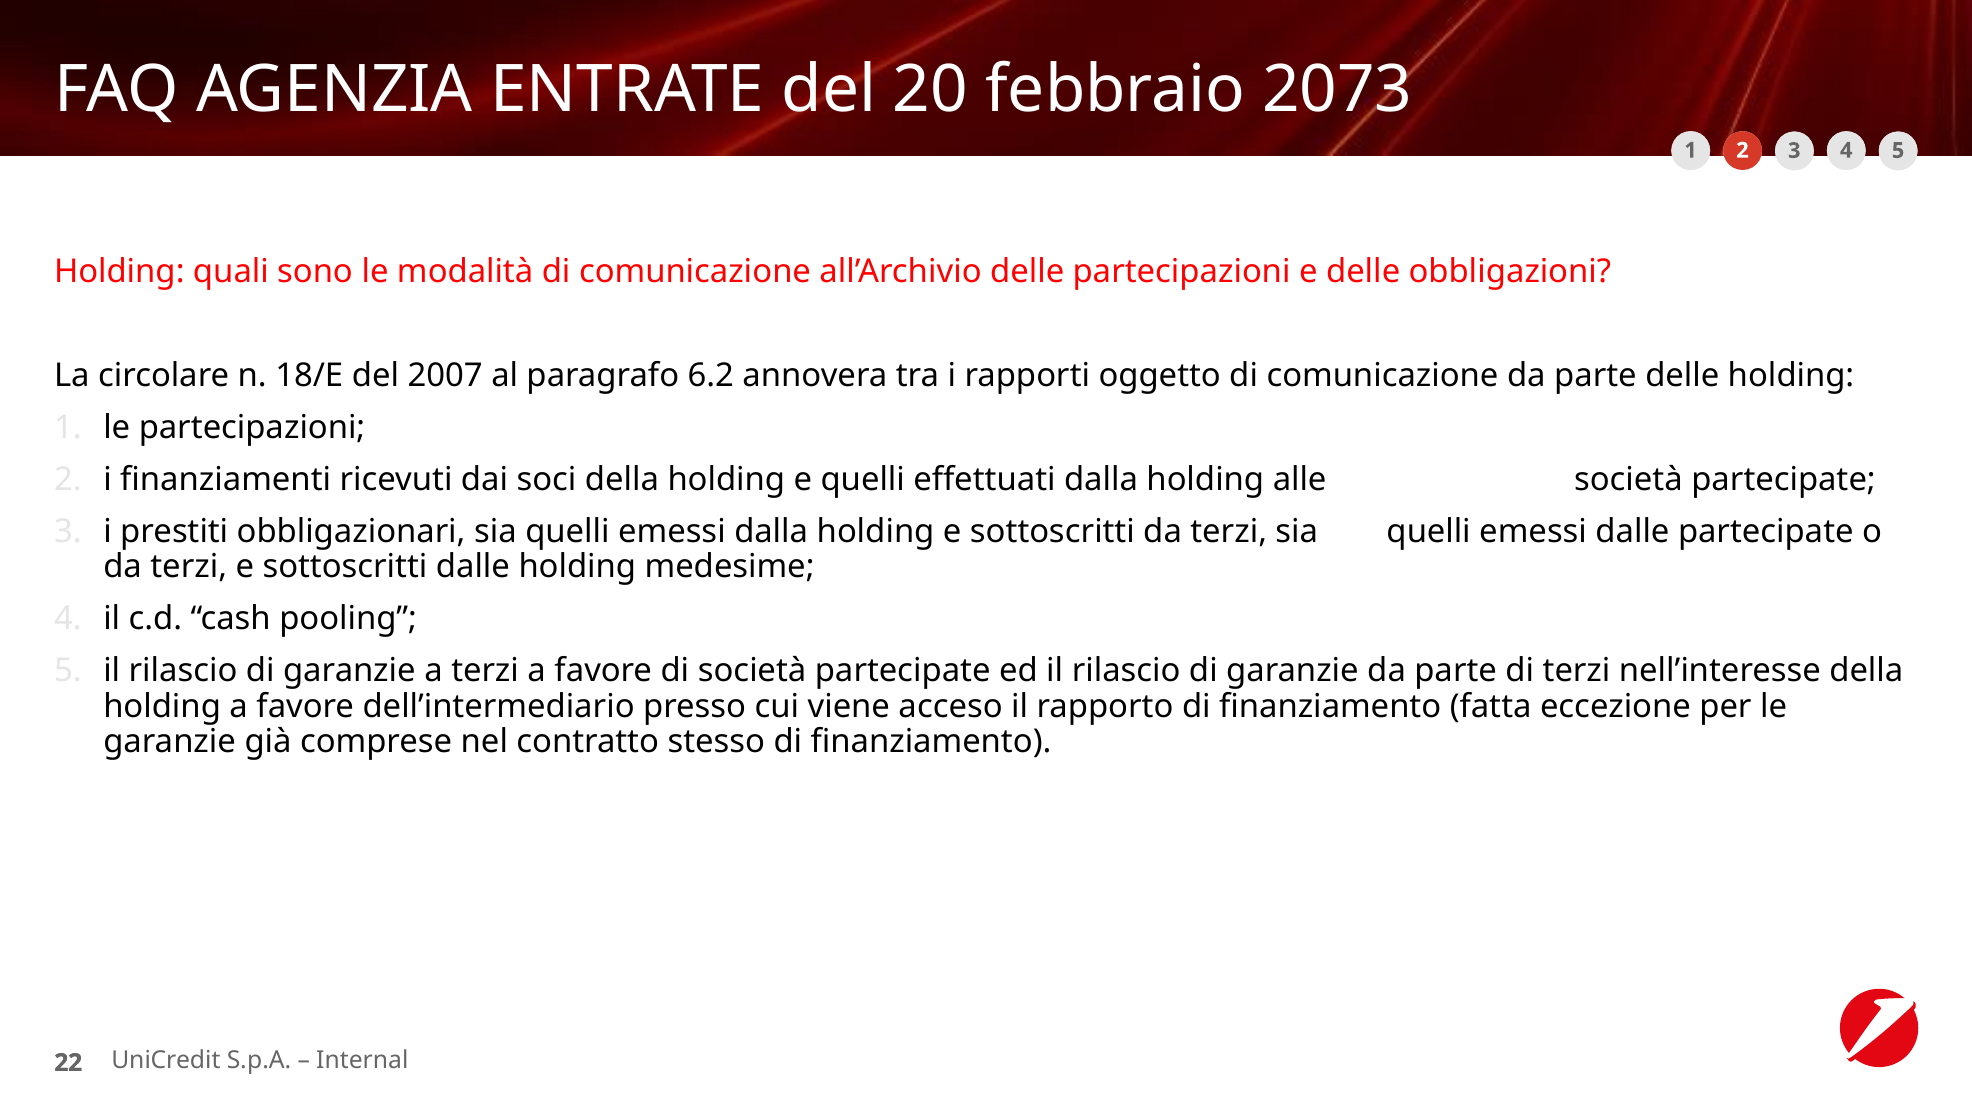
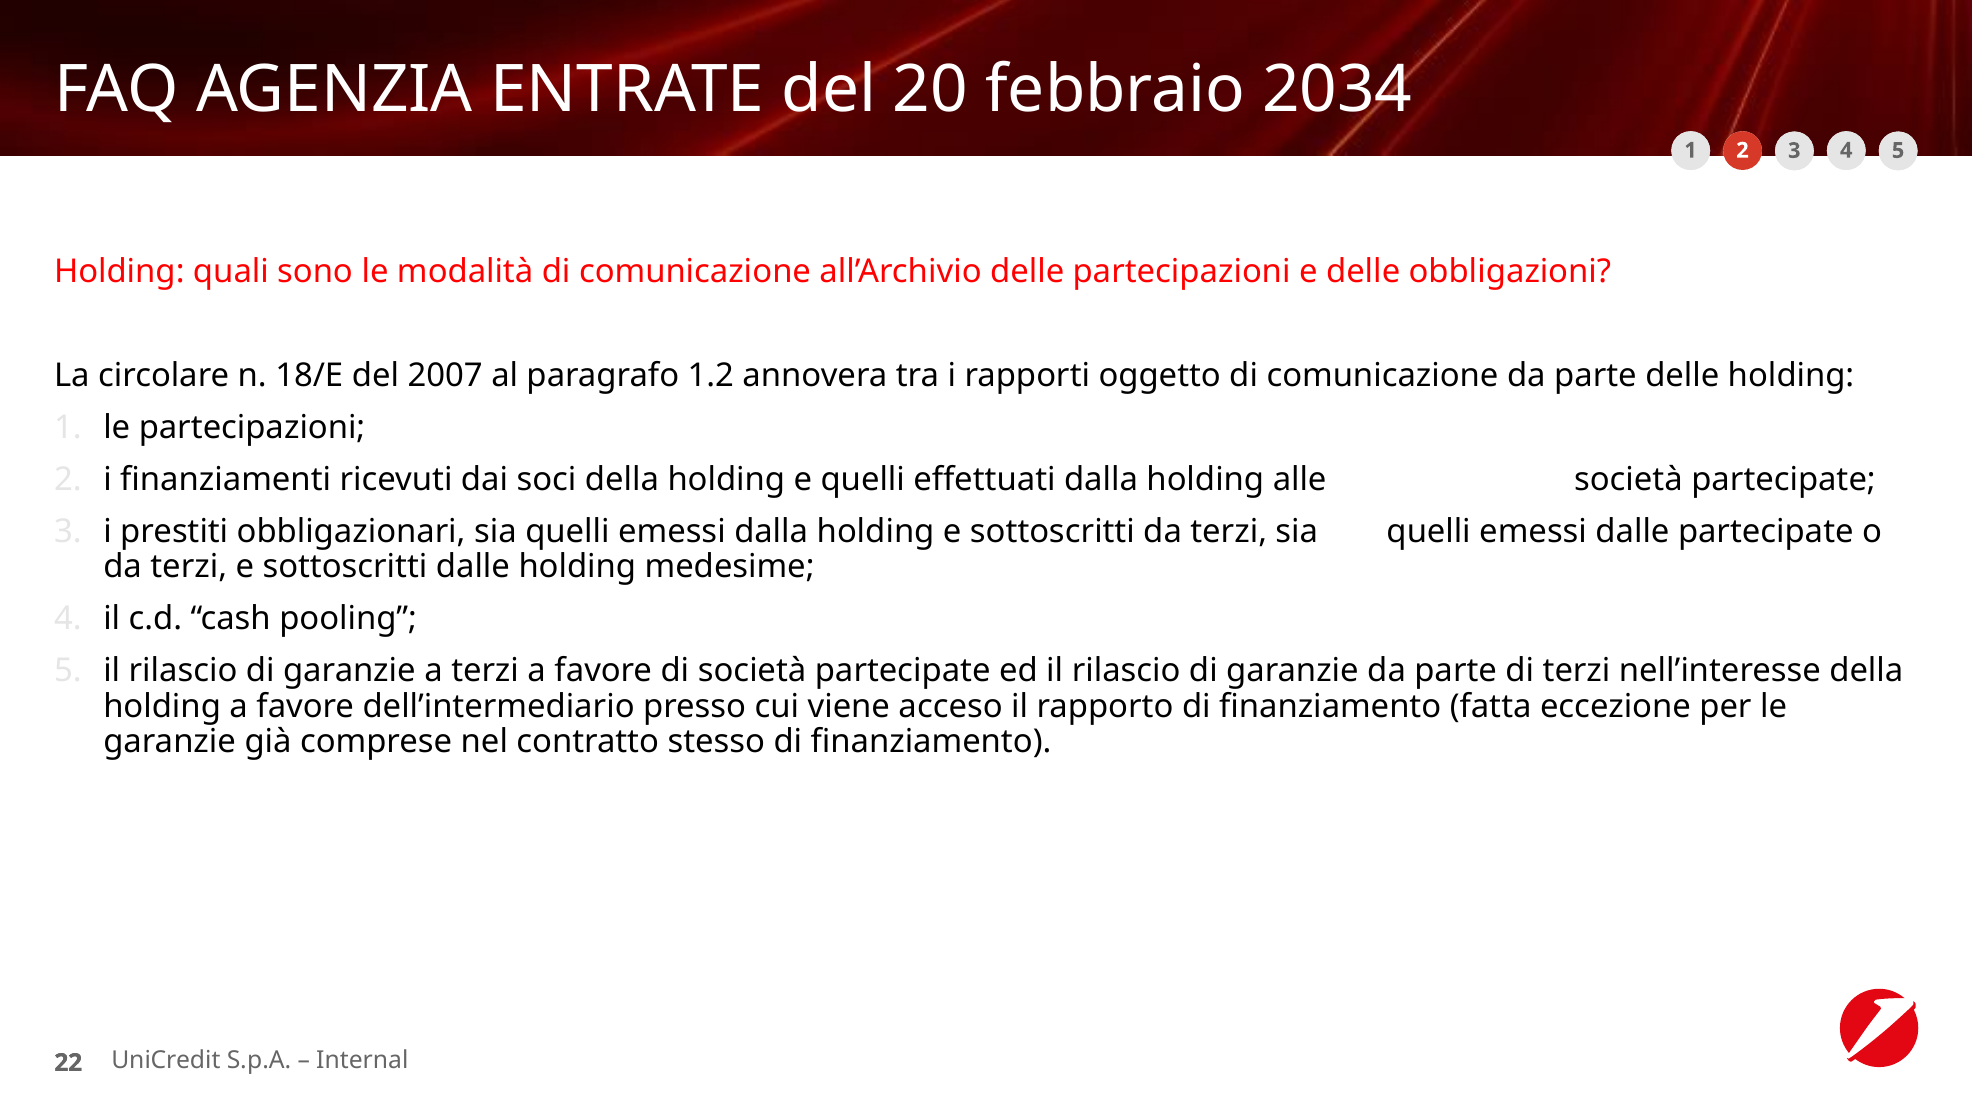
2073: 2073 -> 2034 (1337, 90)
6.2: 6.2 -> 1.2 (711, 376)
